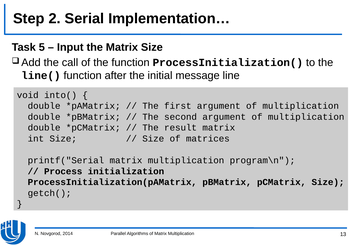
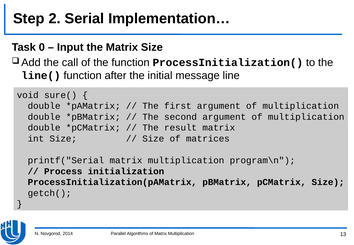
5: 5 -> 0 (42, 47)
into(: into( -> sure( (61, 95)
